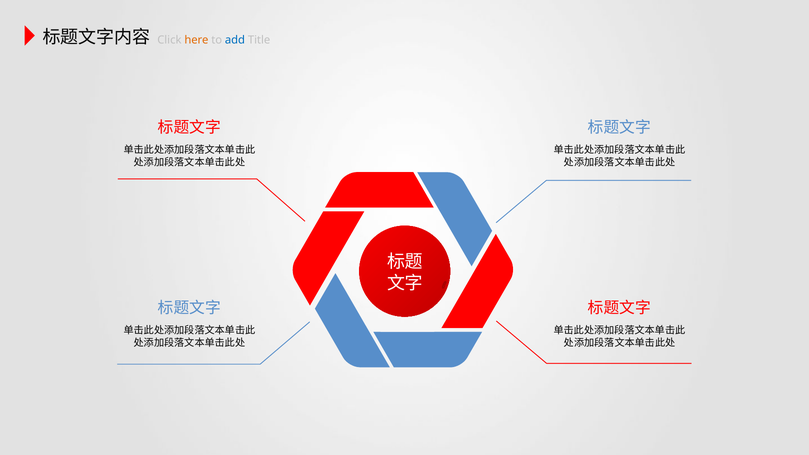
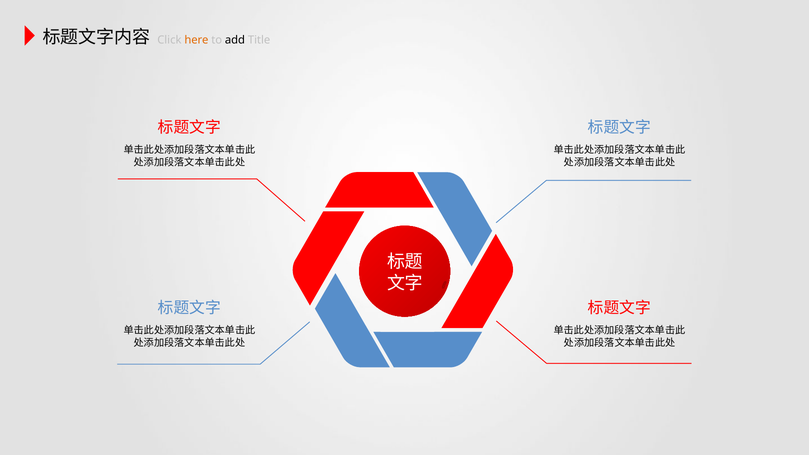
add colour: blue -> black (235, 40)
